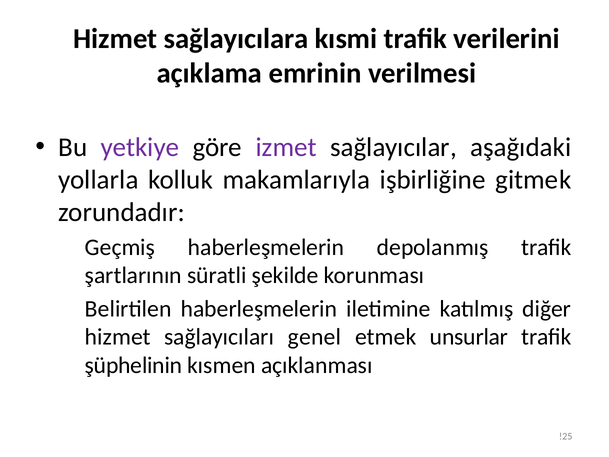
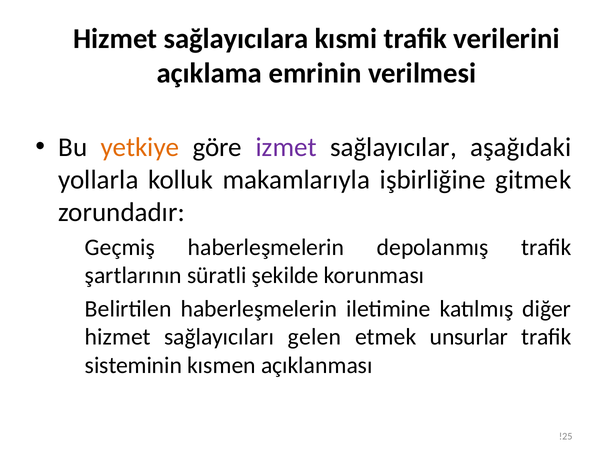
yetkiye colour: purple -> orange (140, 147)
genel: genel -> gelen (315, 337)
şüphelinin: şüphelinin -> sisteminin (133, 365)
